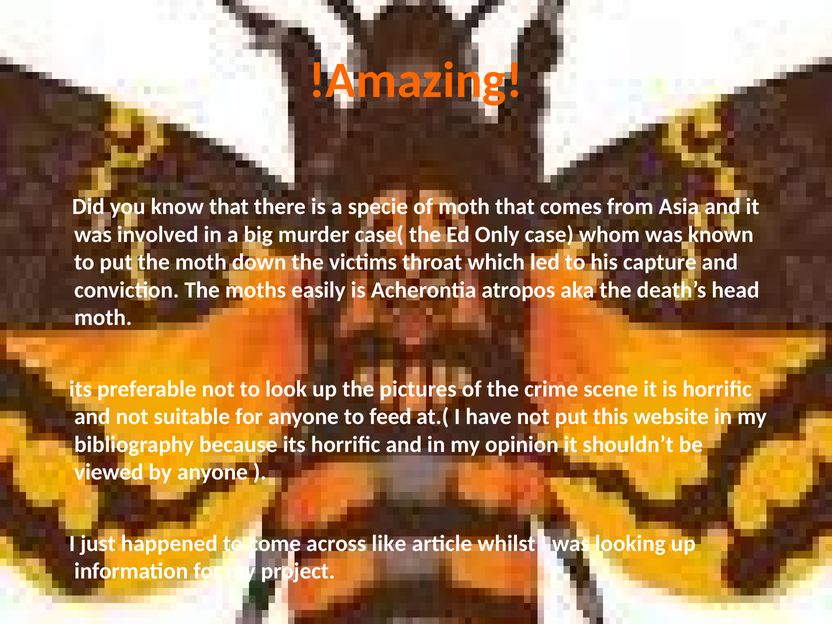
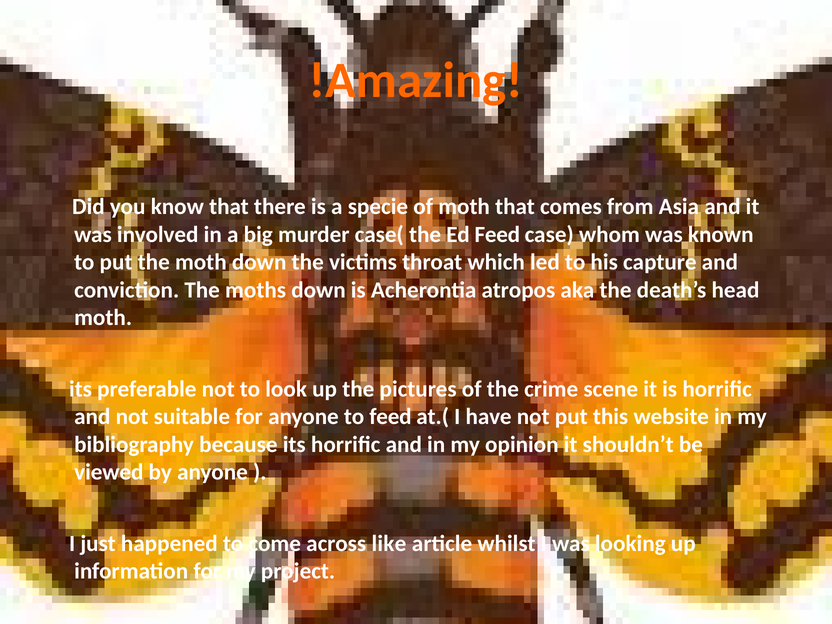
Ed Only: Only -> Feed (497, 235)
moths easily: easily -> down (318, 290)
